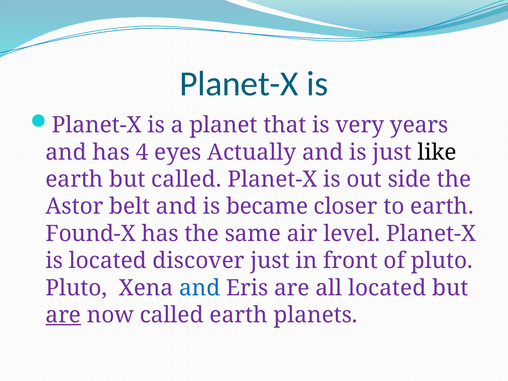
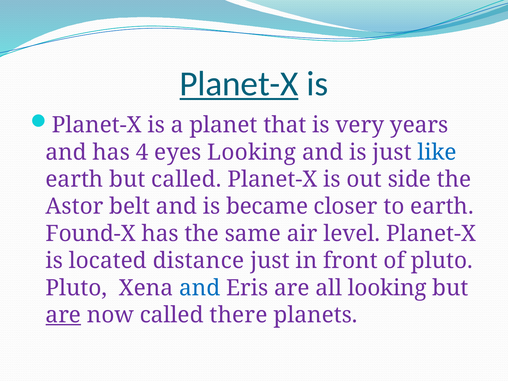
Planet-X underline: none -> present (239, 84)
eyes Actually: Actually -> Looking (252, 152)
like colour: black -> blue (437, 152)
discover: discover -> distance (198, 261)
all located: located -> looking (387, 288)
called earth: earth -> there (238, 315)
